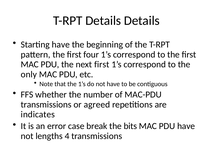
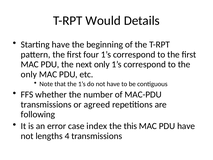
T-RPT Details: Details -> Would (103, 21)
next first: first -> only (102, 64)
indicates: indicates -> following (38, 114)
break: break -> index (97, 126)
bits: bits -> this (130, 126)
